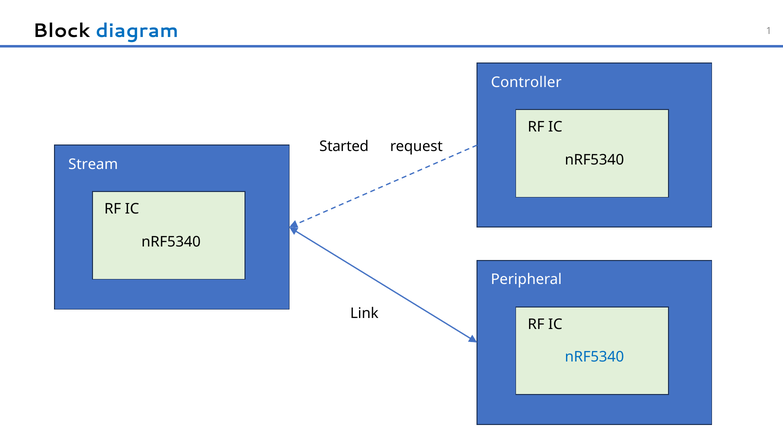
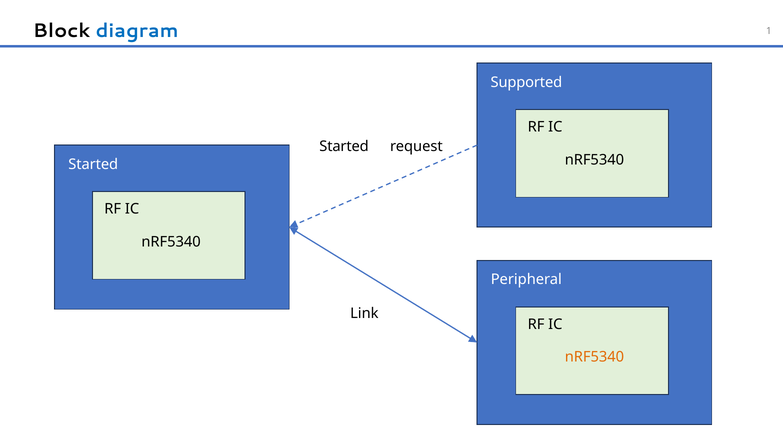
Controller: Controller -> Supported (526, 82)
Stream: Stream -> Started (93, 164)
nRF5340 colour: blue -> orange (594, 357)
